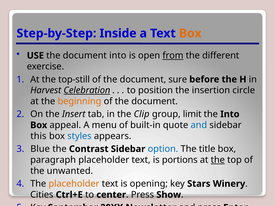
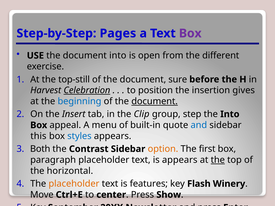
Inside: Inside -> Pages (118, 33)
Box colour: orange -> purple (190, 33)
from underline: present -> none (173, 56)
circle: circle -> gives (244, 90)
beginning colour: orange -> blue (79, 101)
document underline: none -> present (155, 101)
limit: limit -> step (192, 114)
Blue: Blue -> Both (40, 149)
option colour: blue -> orange (163, 149)
title: title -> first (207, 149)
is portions: portions -> appears (180, 160)
unwanted: unwanted -> horizontal (70, 171)
opening: opening -> features (149, 184)
Stars: Stars -> Flash (199, 184)
Cities: Cities -> Move (42, 195)
